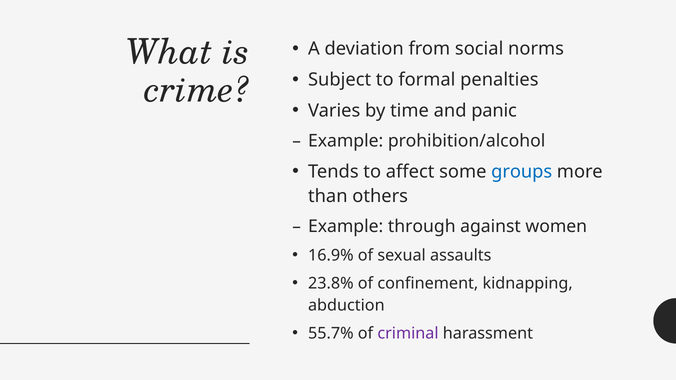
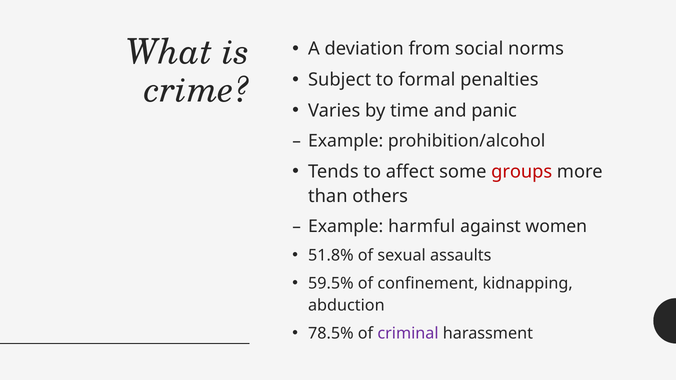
groups colour: blue -> red (522, 172)
through: through -> harmful (422, 227)
16.9%: 16.9% -> 51.8% (331, 256)
23.8%: 23.8% -> 59.5% (331, 284)
55.7%: 55.7% -> 78.5% (331, 333)
